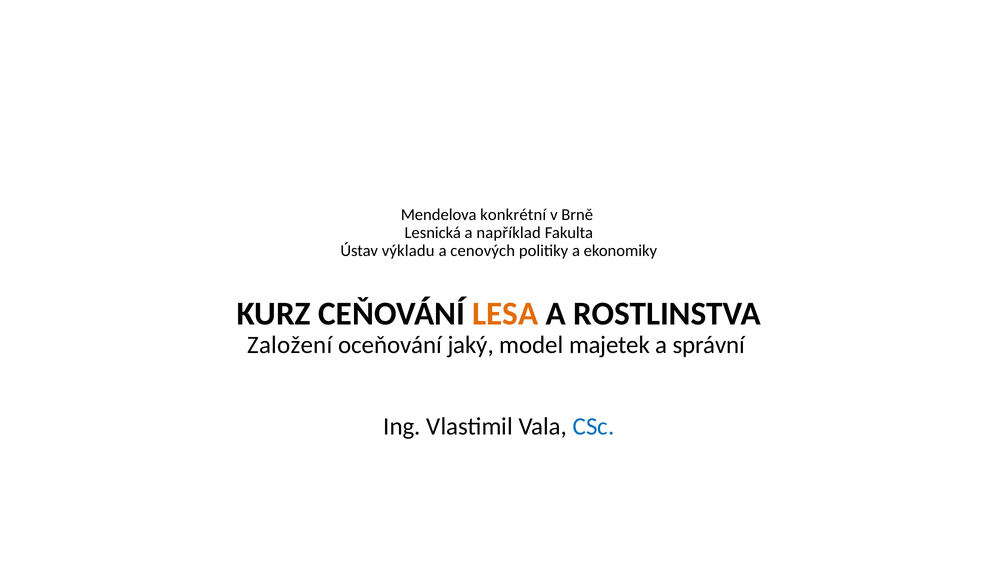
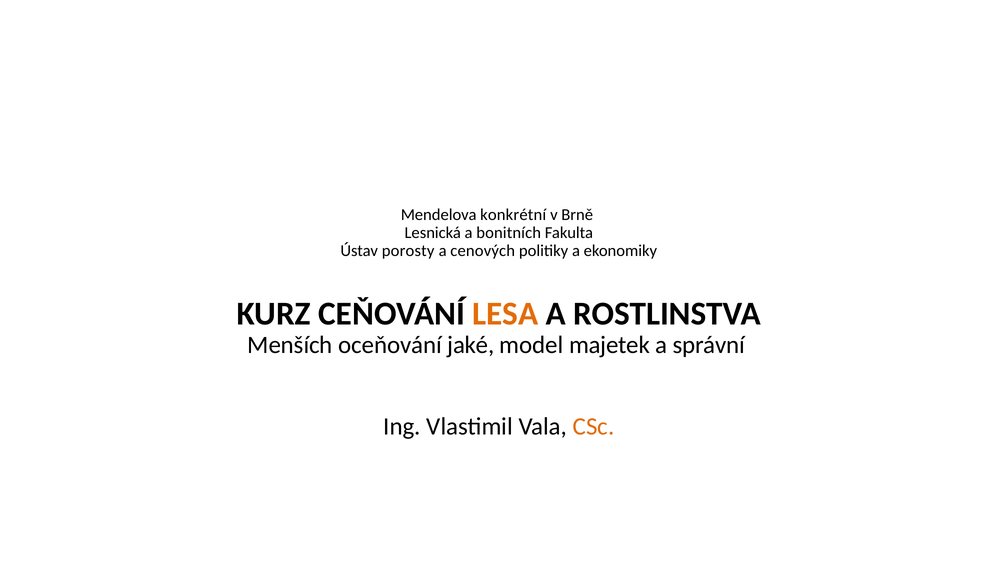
například: například -> bonitních (509, 233)
výkladu: výkladu -> porosty (408, 251)
Založení: Založení -> Menších (290, 345)
jaký: jaký -> jaké (471, 345)
CSc colour: blue -> orange (594, 426)
